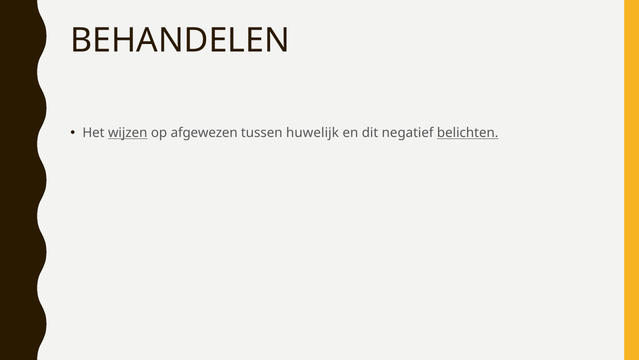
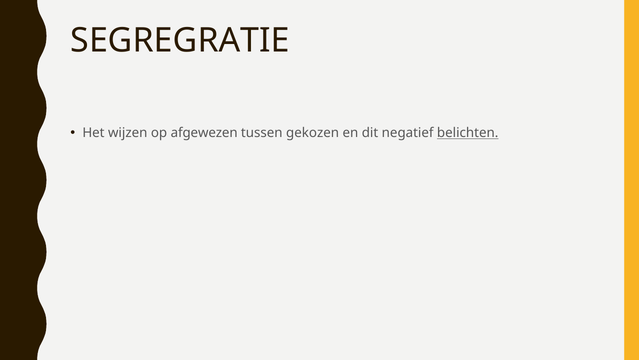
BEHANDELEN: BEHANDELEN -> SEGREGRATIE (180, 41)
wijzen underline: present -> none (128, 133)
huwelijk: huwelijk -> gekozen (313, 133)
